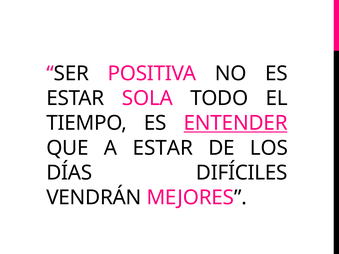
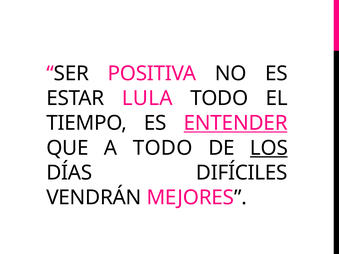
SOLA: SOLA -> LULA (147, 98)
A ESTAR: ESTAR -> TODO (163, 148)
LOS underline: none -> present (269, 148)
